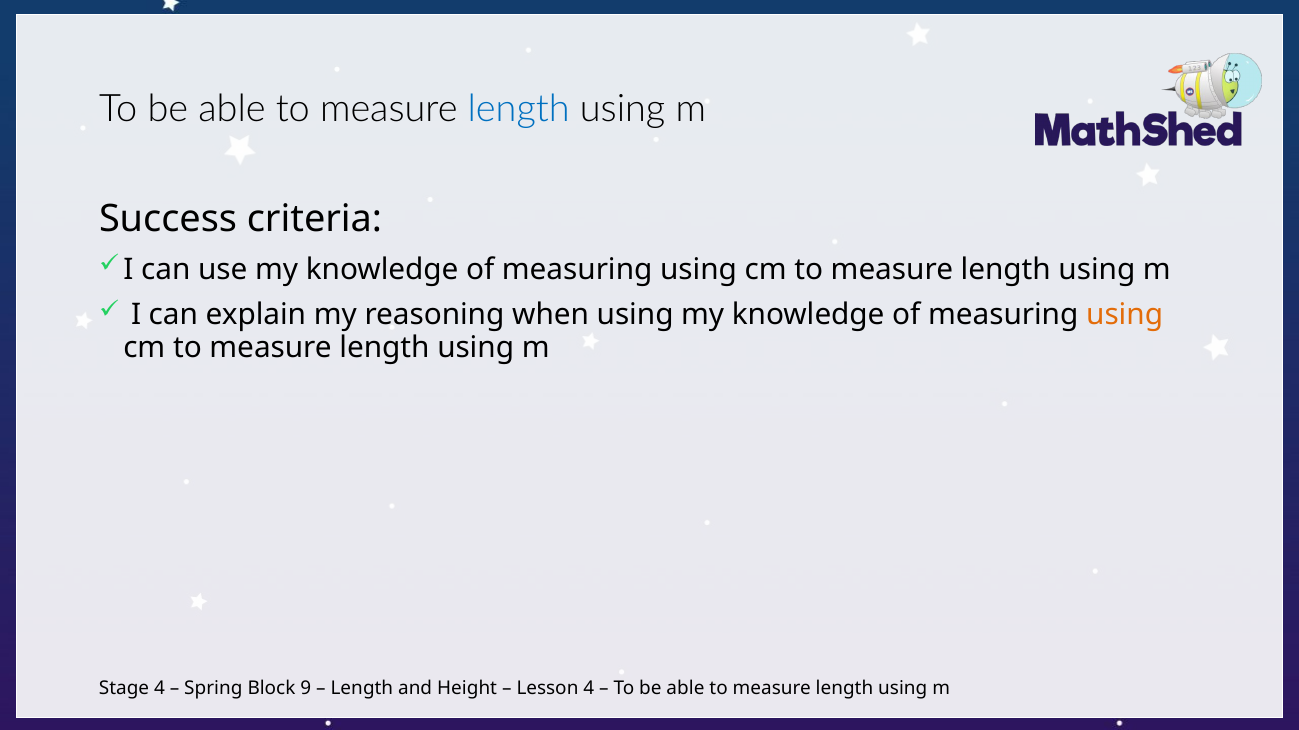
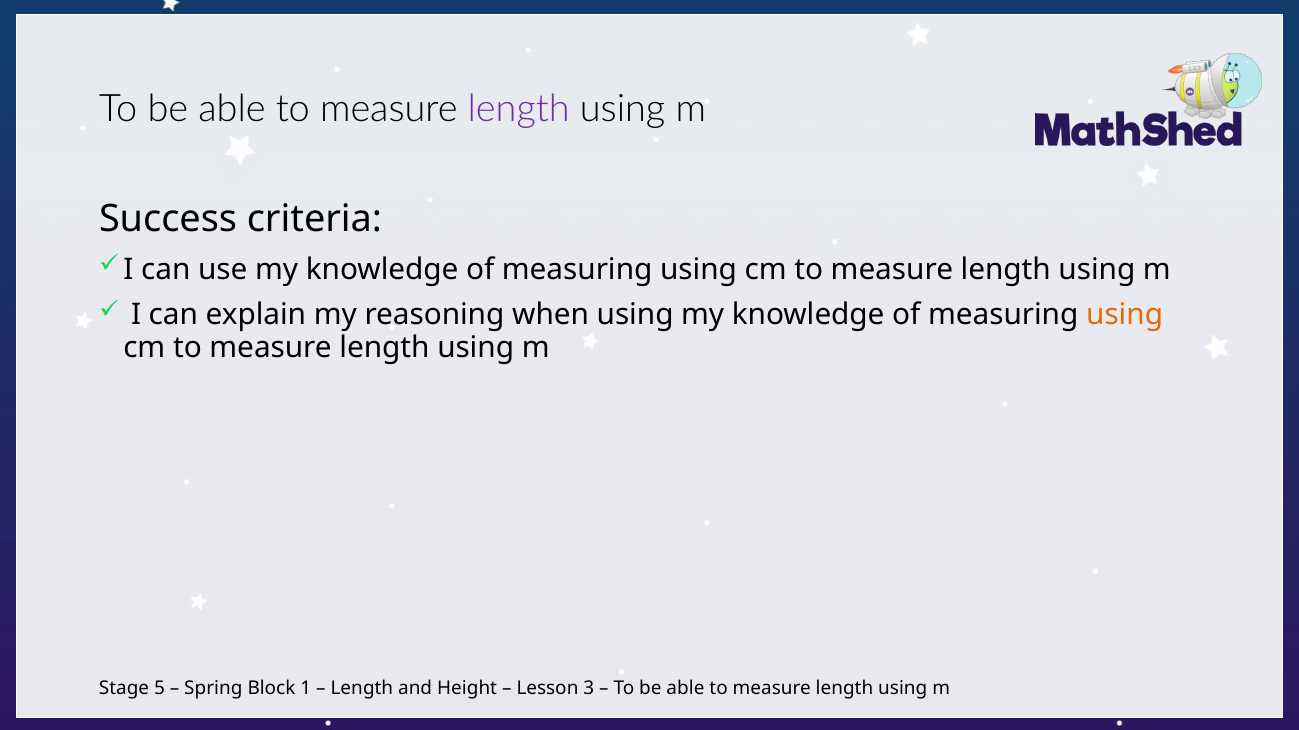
length colour: blue -> purple (519, 109)
Stage 4: 4 -> 5 (159, 689)
9: 9 -> 1 (306, 689)
Lesson 4: 4 -> 3 (589, 689)
